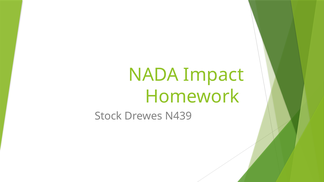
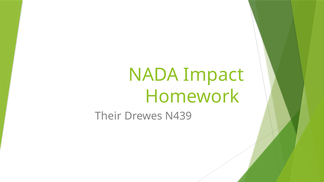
Stock: Stock -> Their (108, 116)
